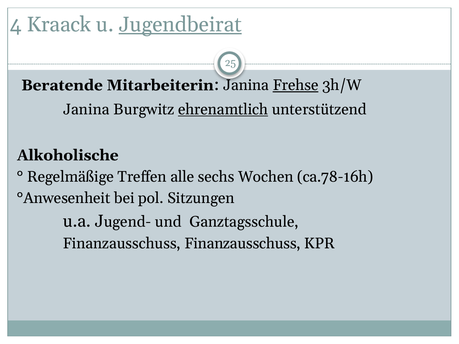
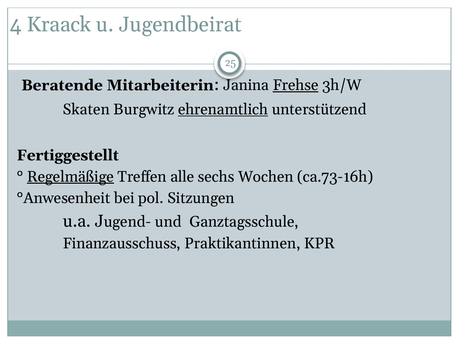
Jugendbeirat underline: present -> none (180, 25)
Janina: Janina -> Skaten (86, 109)
Alkoholische: Alkoholische -> Fertiggestellt (68, 155)
Regelmäßige underline: none -> present (70, 177)
ca.78-16h: ca.78-16h -> ca.73-16h (335, 177)
Finanzausschuss Finanzausschuss: Finanzausschuss -> Praktikantinnen (242, 244)
